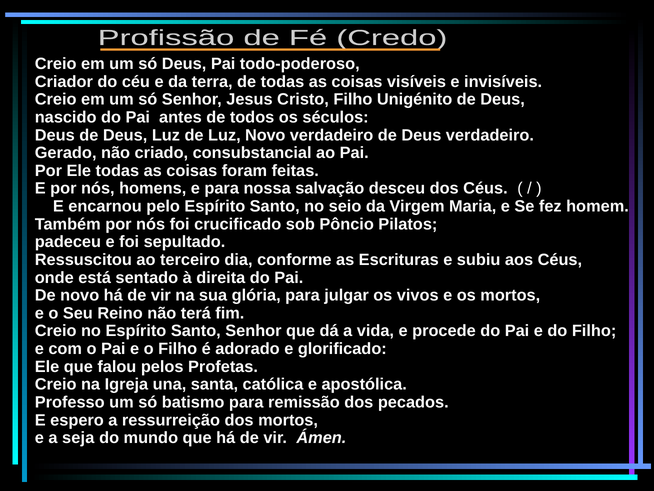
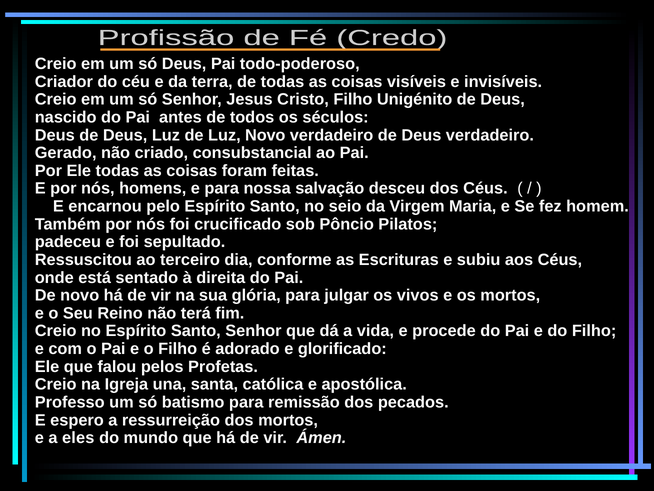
seja: seja -> eles (78, 437)
